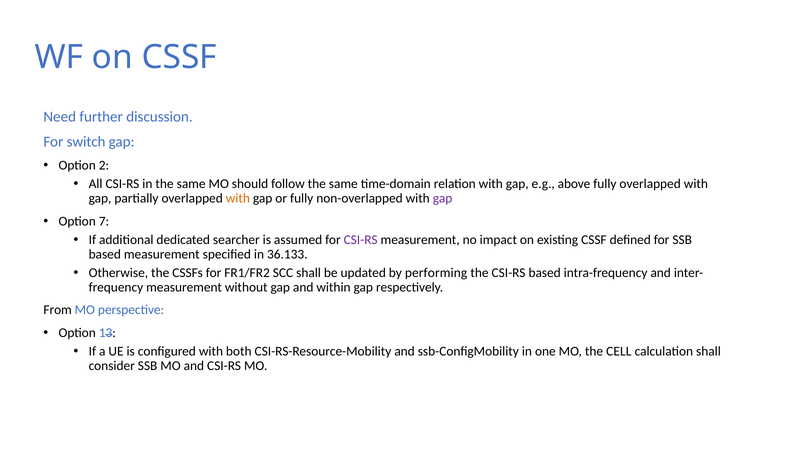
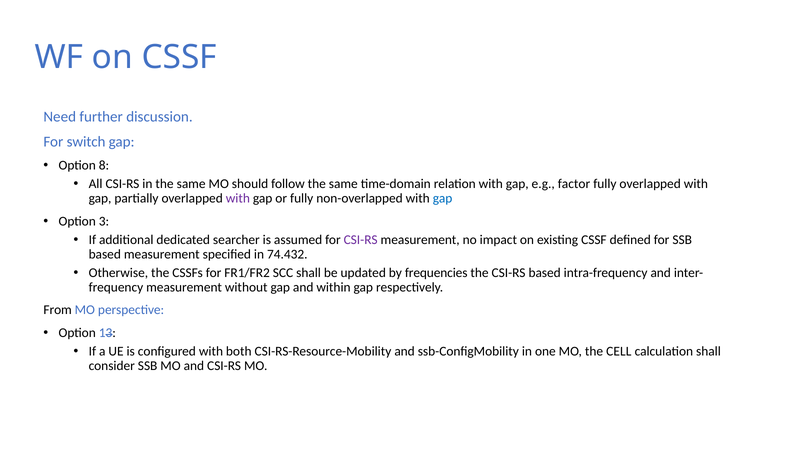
2: 2 -> 8 (104, 165)
above: above -> factor (574, 184)
with colour: orange -> purple (238, 198)
gap colour: purple -> blue (443, 198)
7: 7 -> 3 (104, 221)
36.133: 36.133 -> 74.432 (287, 254)
performing: performing -> frequencies (436, 273)
